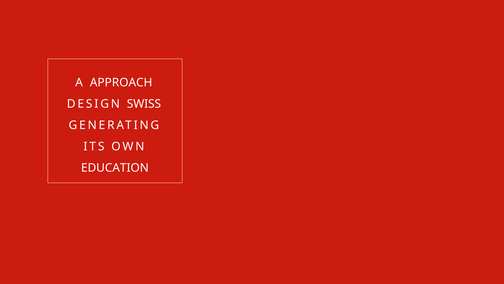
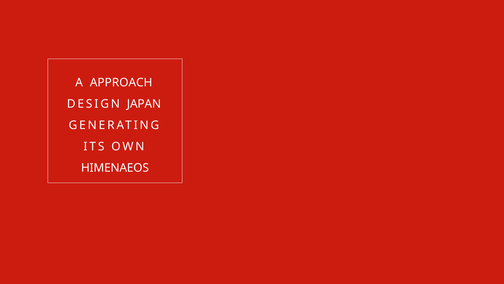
SWISS: SWISS -> JAPAN (144, 104)
EDUCATION: EDUCATION -> HIMENAEOS (115, 168)
